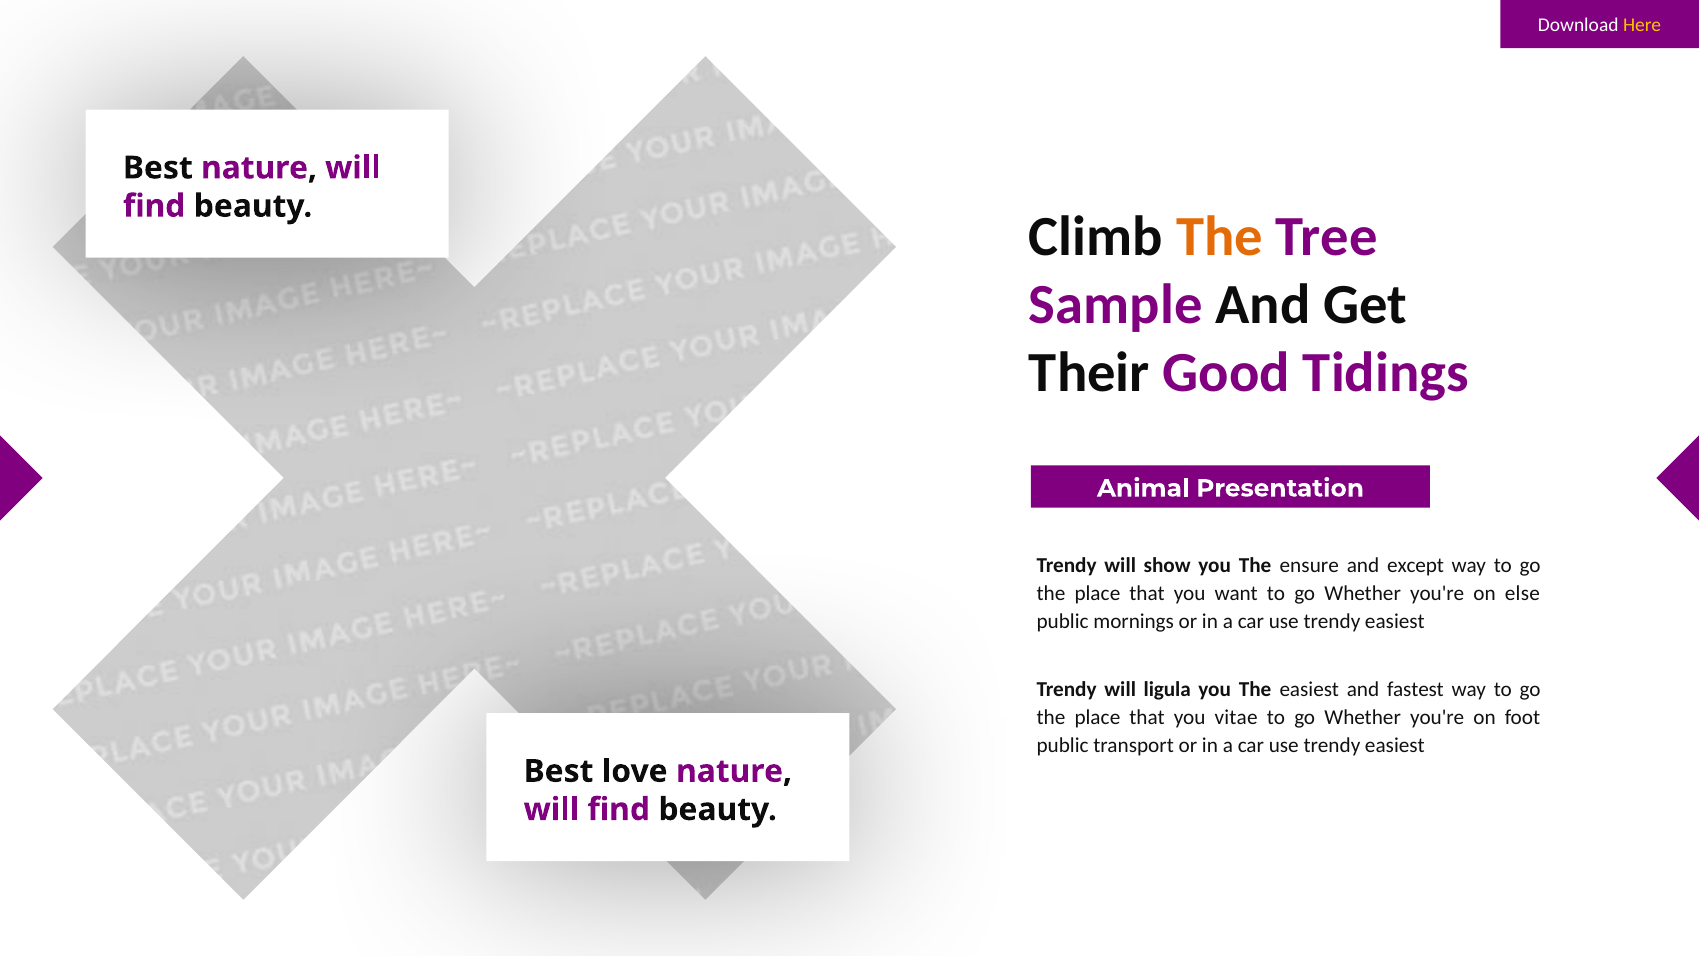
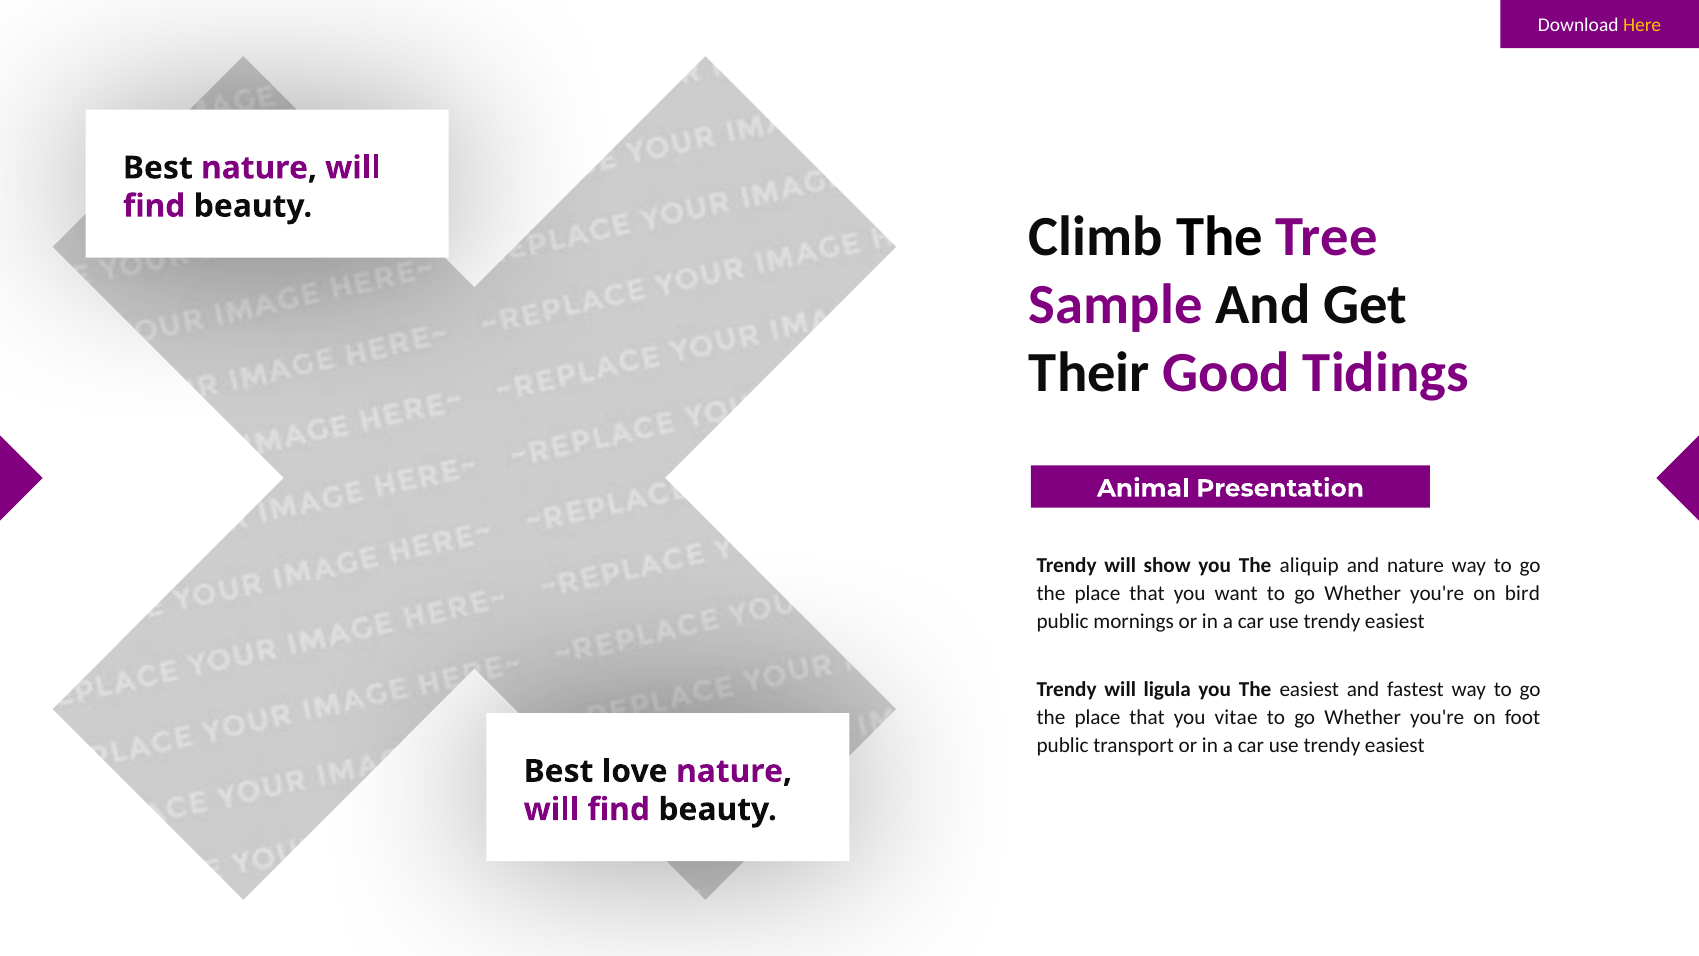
The colour: orange -> black (1220, 237)
ensure: ensure -> aliquip (1309, 565)
and except: except -> nature (1416, 565)
else: else -> bird (1522, 593)
